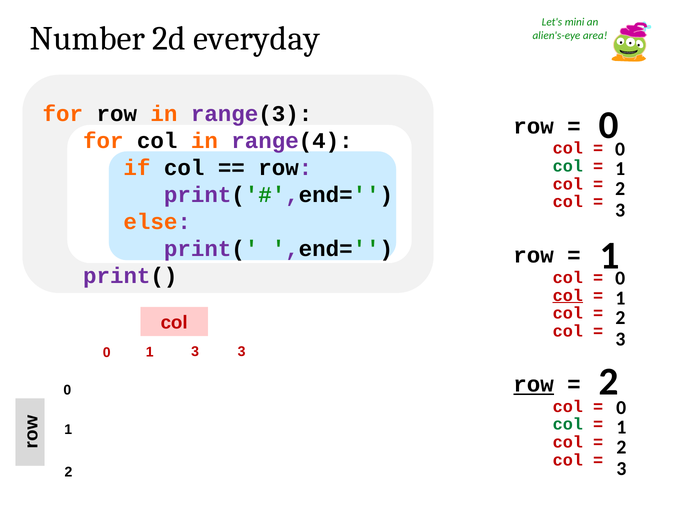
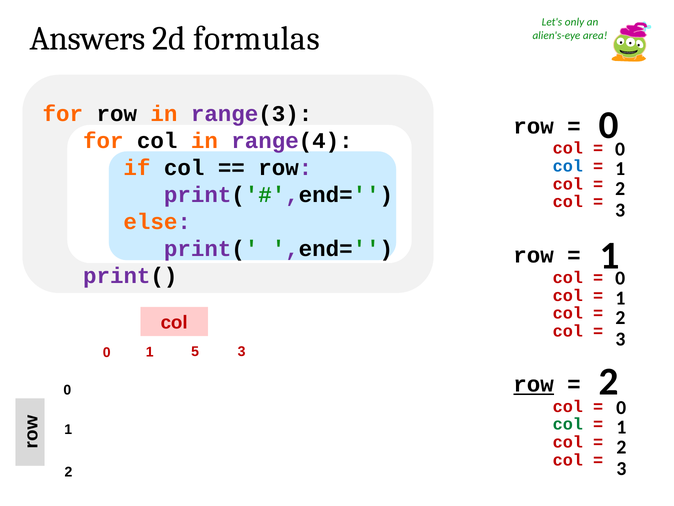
mini: mini -> only (574, 22)
Number: Number -> Answers (87, 39)
everyday: everyday -> formulas (257, 39)
col colour: green -> blue (568, 166)
col underline: present -> none (568, 295)
1 3: 3 -> 5 (195, 351)
